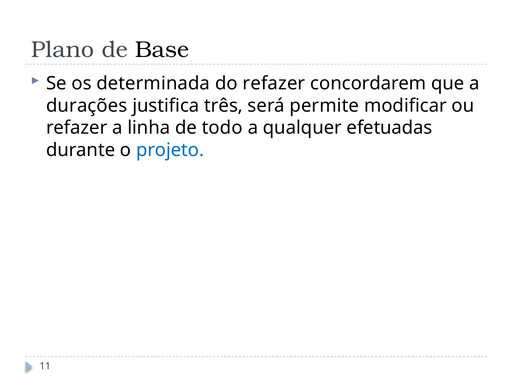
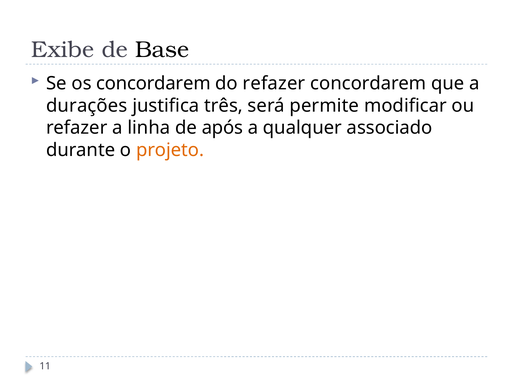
Plano: Plano -> Exibe (63, 49)
os determinada: determinada -> concordarem (153, 83)
todo: todo -> após (222, 128)
efetuadas: efetuadas -> associado (390, 128)
projeto colour: blue -> orange (170, 150)
